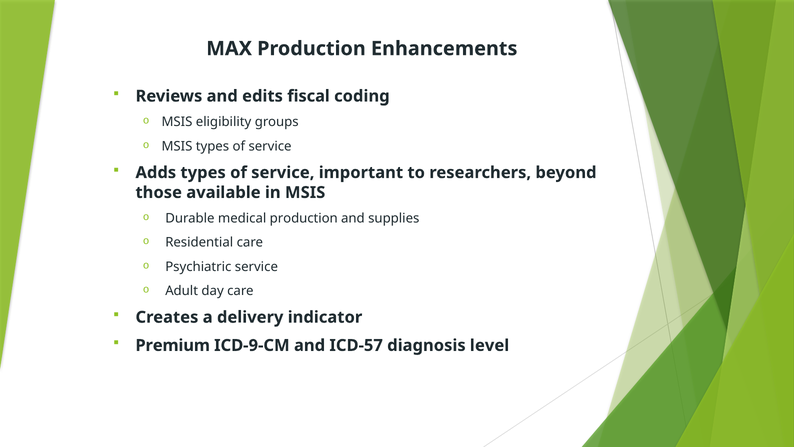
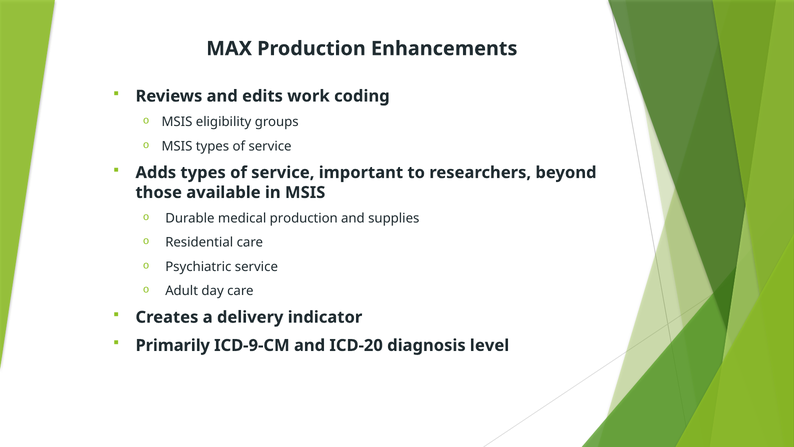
fiscal: fiscal -> work (308, 96)
Premium: Premium -> Primarily (173, 345)
ICD-57: ICD-57 -> ICD-20 (356, 345)
